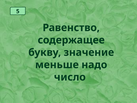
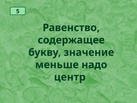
число: число -> центр (70, 77)
